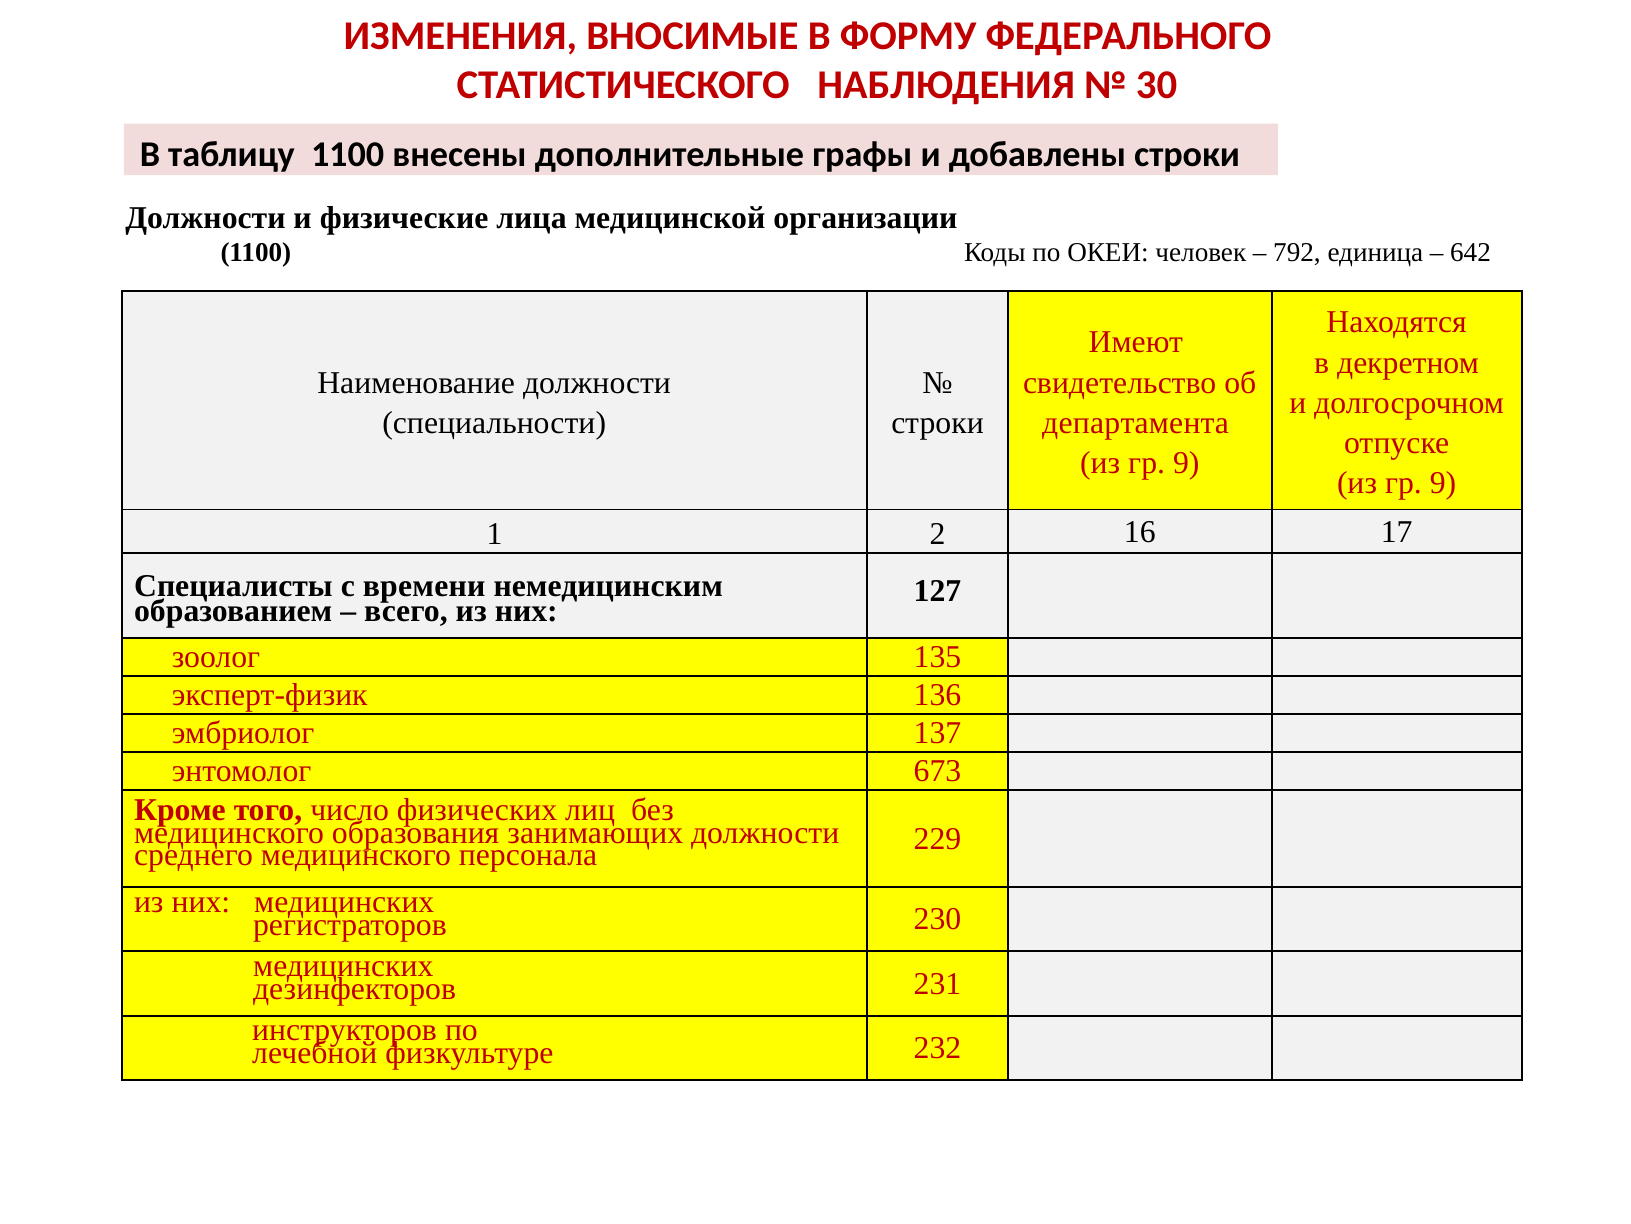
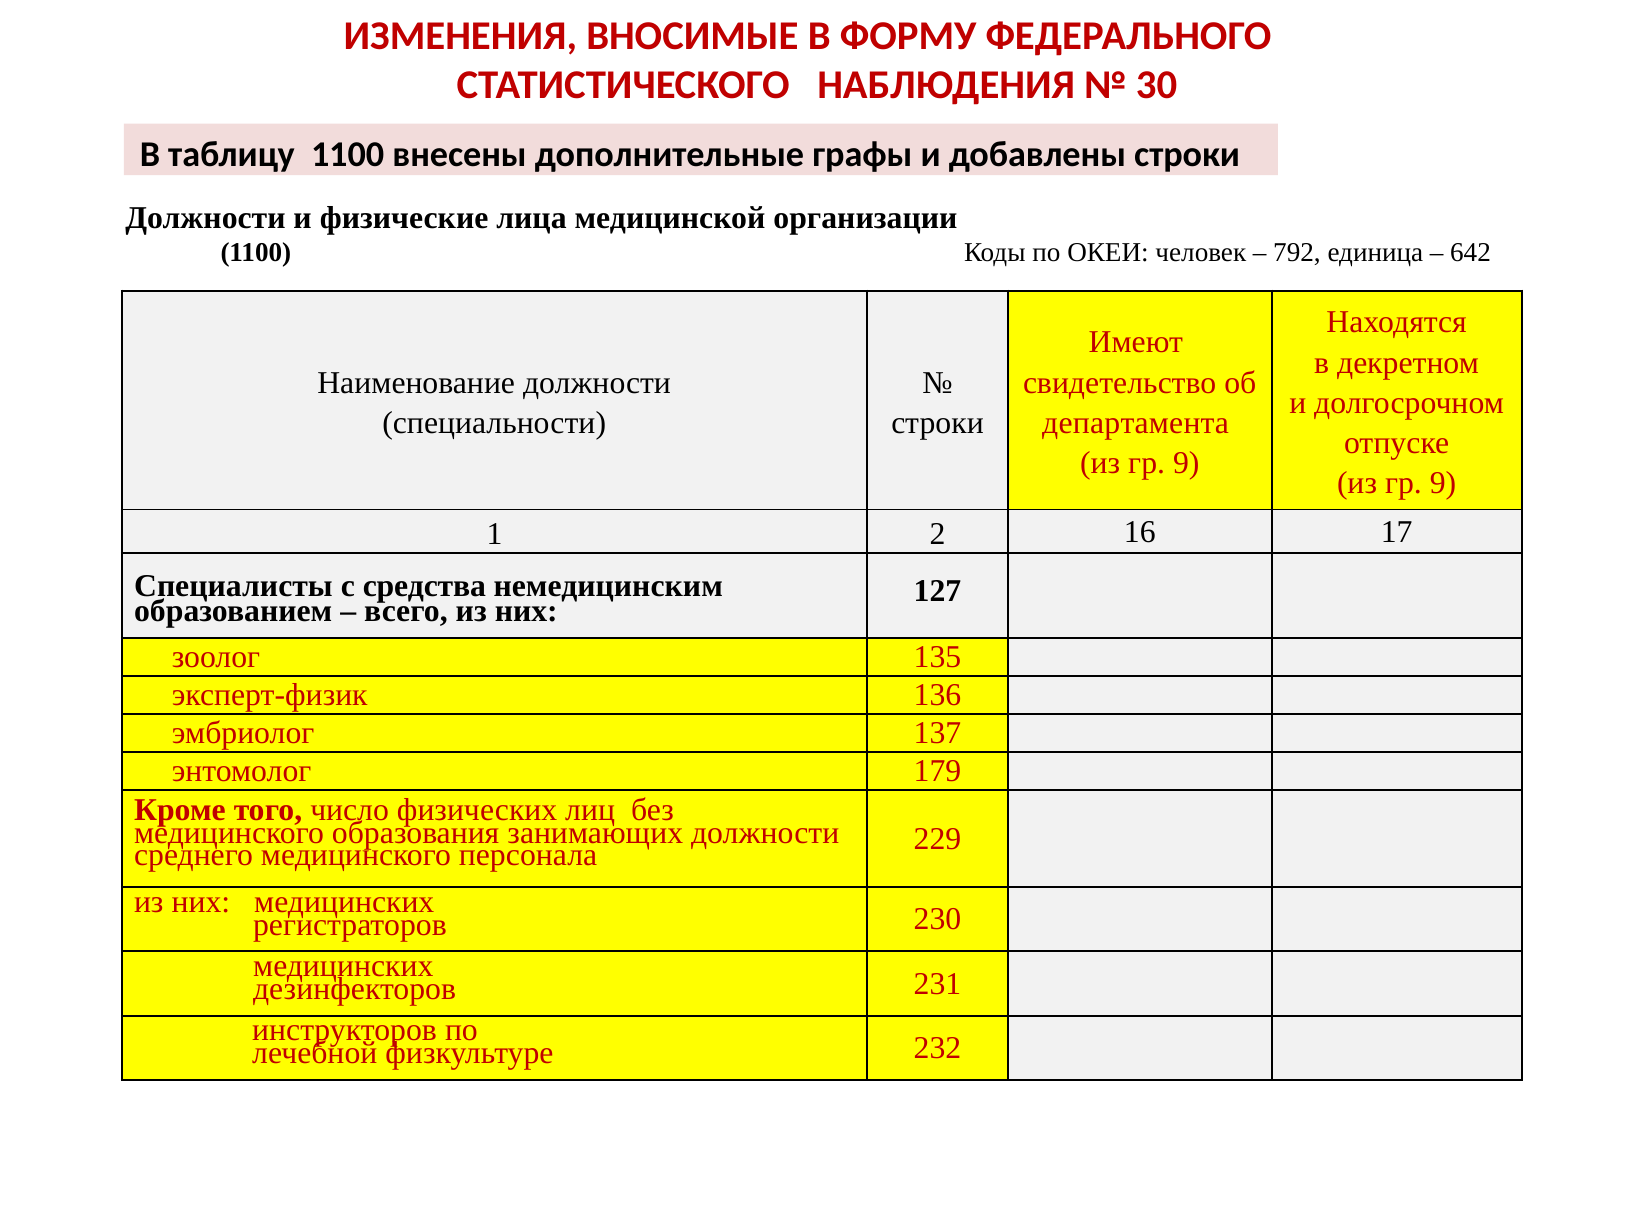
времени: времени -> средства (424, 586)
673: 673 -> 179 (938, 771)
